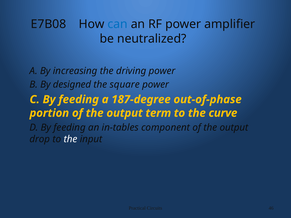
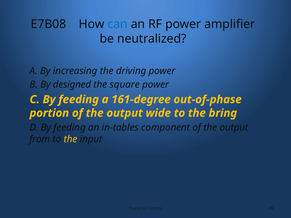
187-degree: 187-degree -> 161-degree (141, 100)
term: term -> wide (158, 113)
curve: curve -> bring (223, 113)
drop: drop -> from (40, 139)
the colour: white -> yellow (70, 139)
